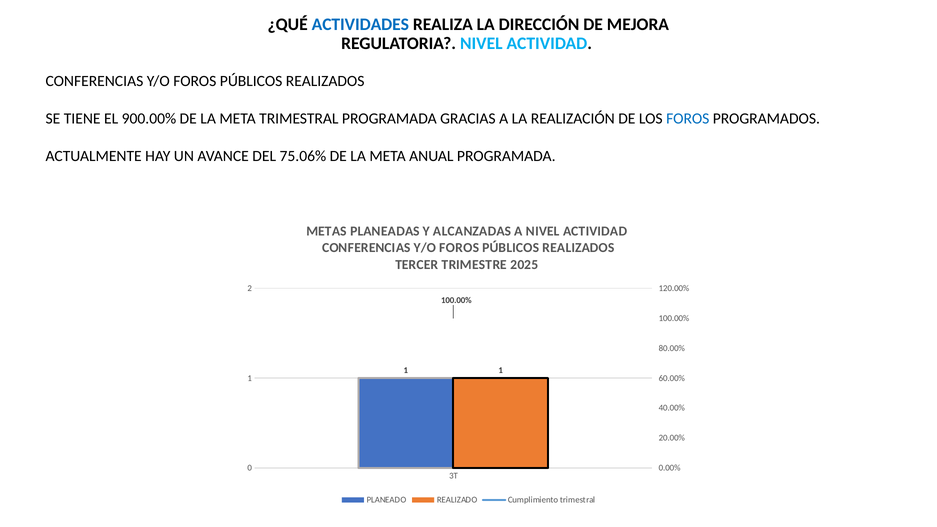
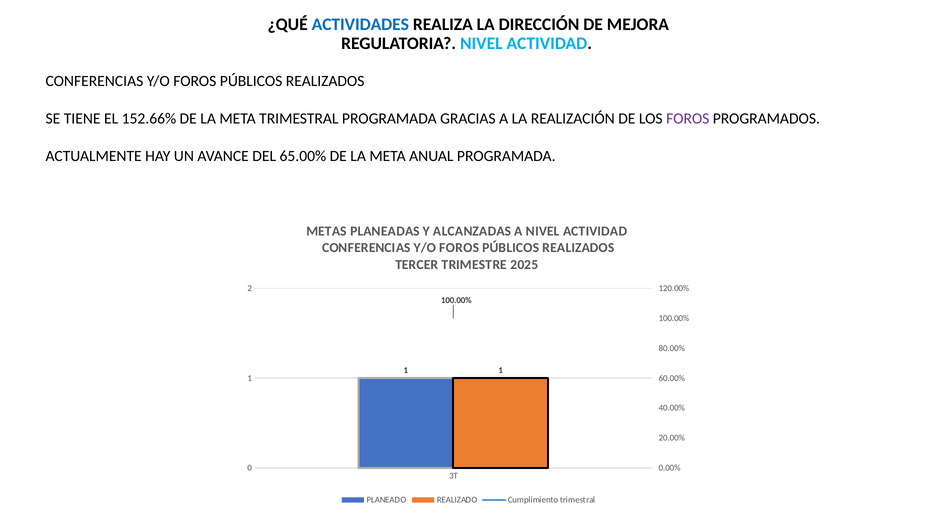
900.00%: 900.00% -> 152.66% (149, 118)
FOROS colour: blue -> purple (688, 118)
75.06%: 75.06% -> 65.00% (303, 156)
